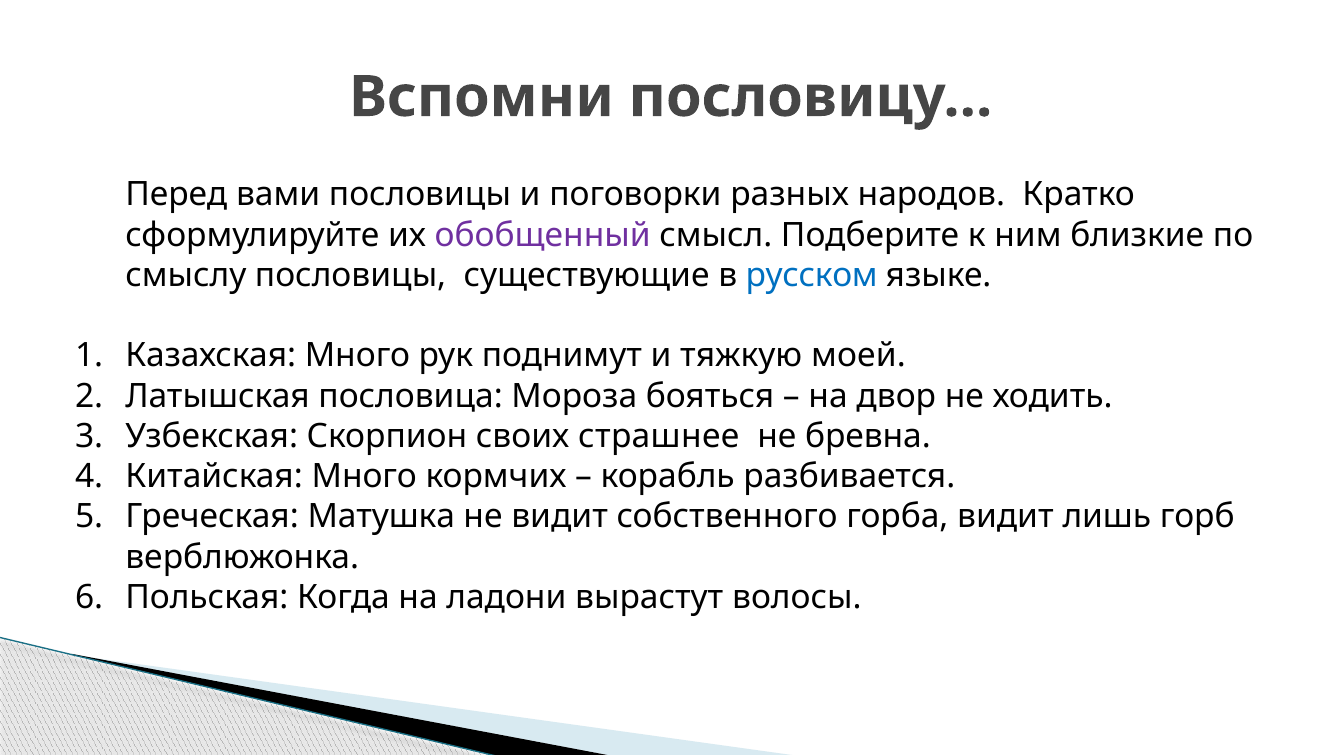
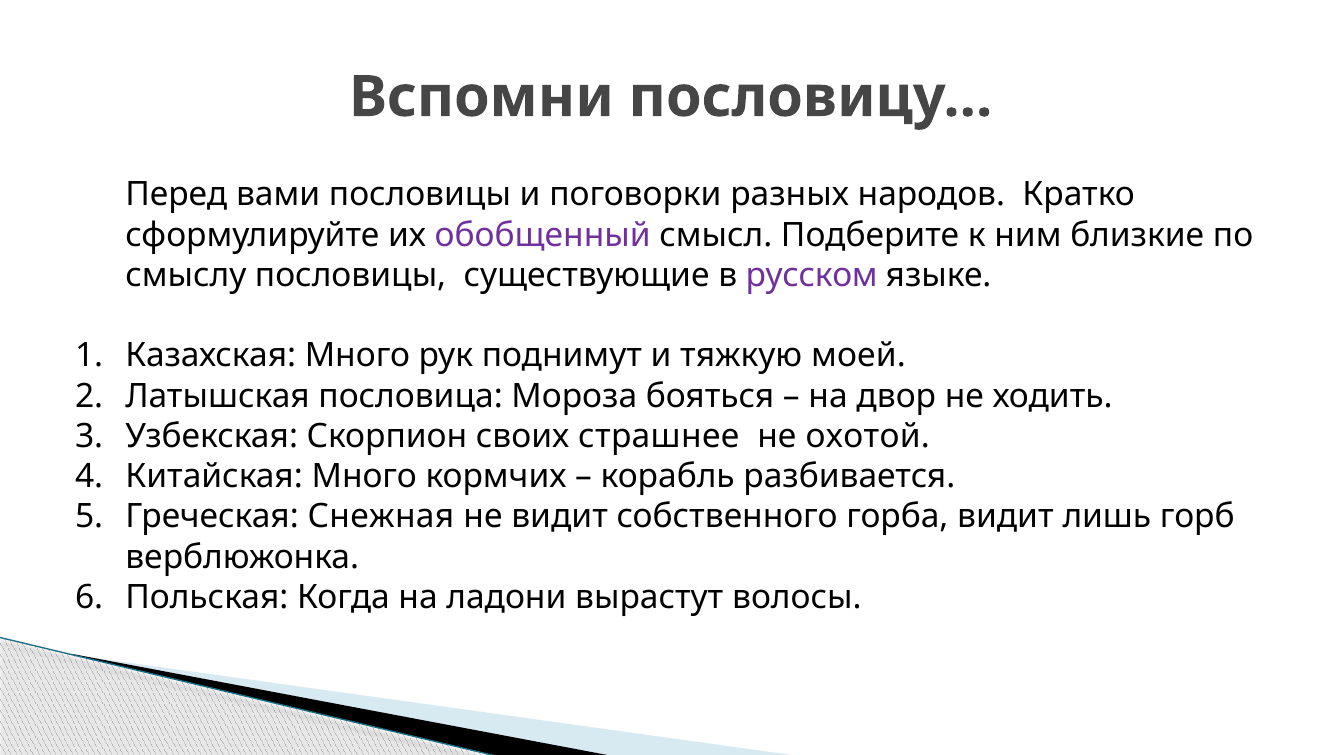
русском colour: blue -> purple (812, 275)
бревна: бревна -> охотой (868, 436)
Матушка: Матушка -> Снежная (381, 517)
